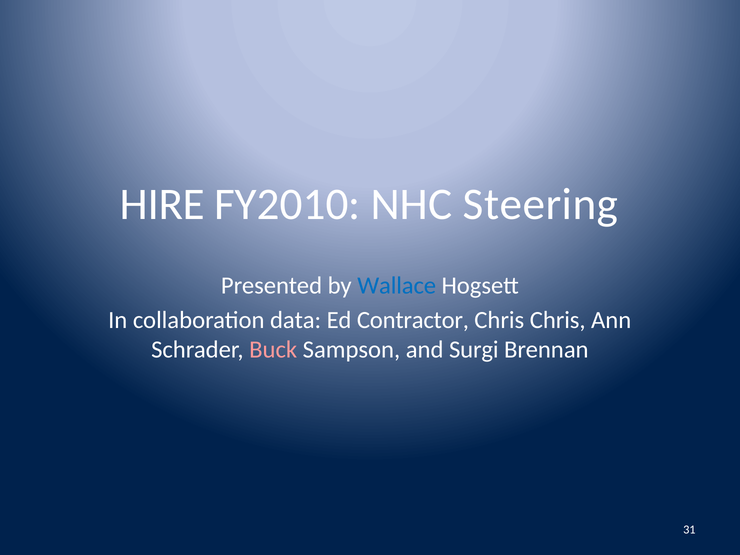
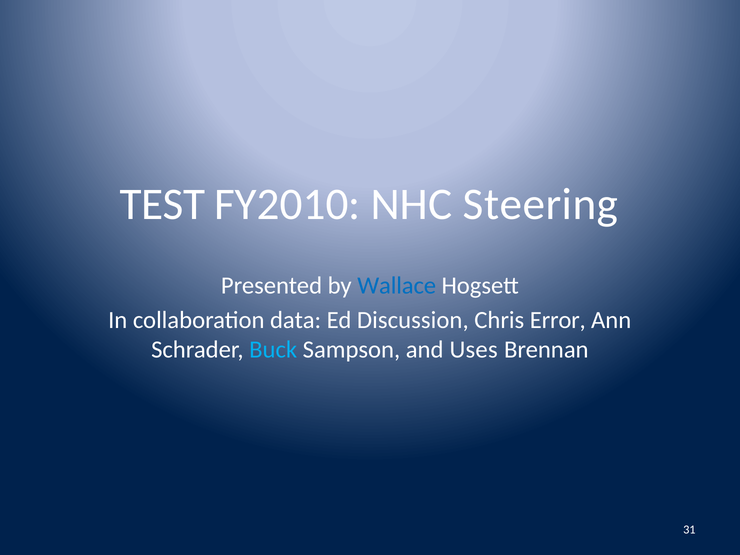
HIRE: HIRE -> TEST (162, 204)
Contractor: Contractor -> Discussion (413, 320)
Chris Chris: Chris -> Error (558, 320)
Buck colour: pink -> light blue (273, 350)
Surgi: Surgi -> Uses (474, 350)
